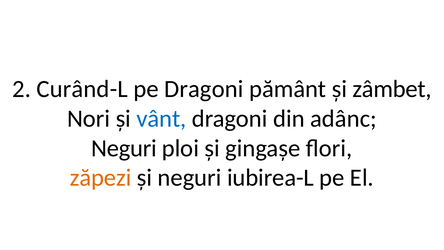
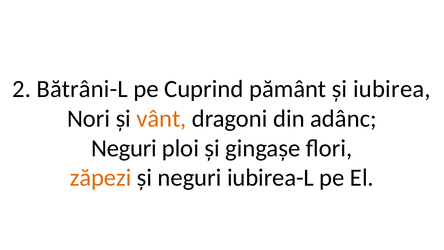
Curând-L: Curând-L -> Bătrâni-L (82, 89)
pe Dragoni: Dragoni -> Cuprind (204, 89)
zâmbet: zâmbet -> iubirea (392, 89)
vânt colour: blue -> orange (161, 118)
